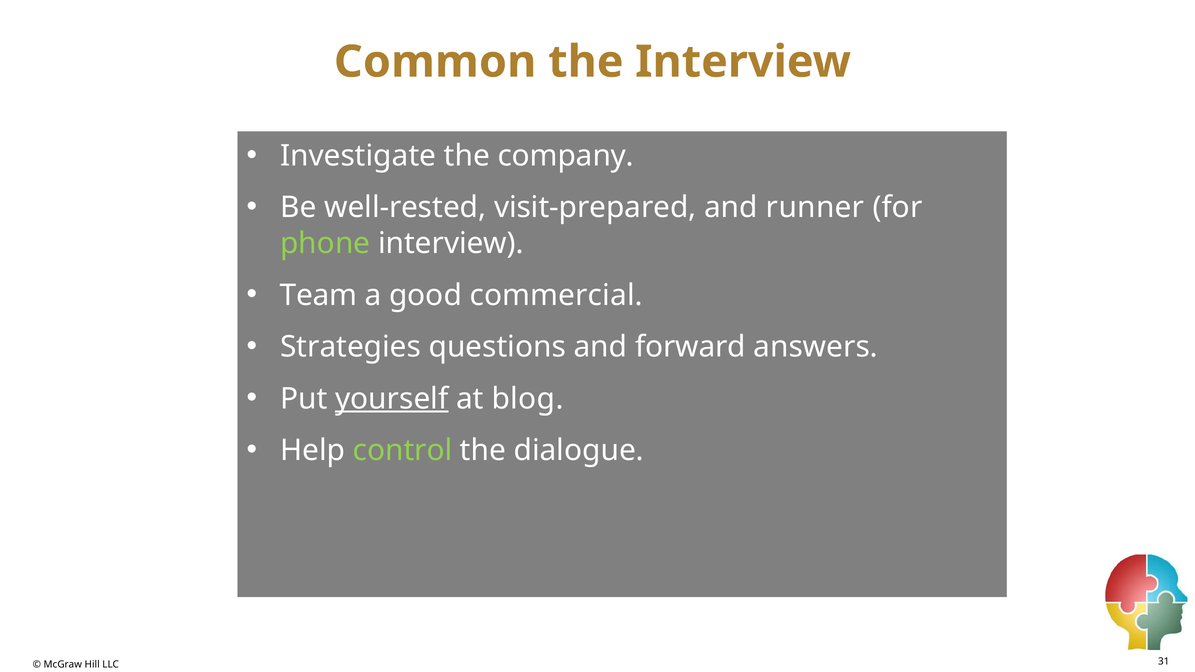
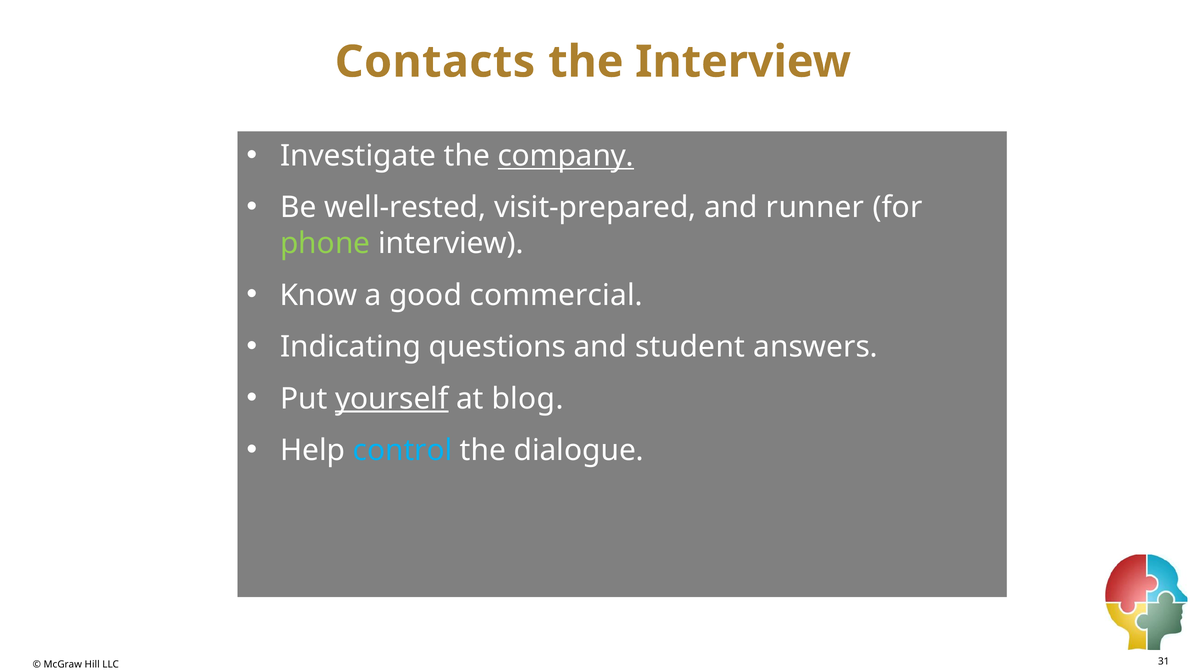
Common: Common -> Contacts (435, 62)
company underline: none -> present (566, 156)
Team: Team -> Know (319, 295)
Strategies: Strategies -> Indicating (351, 347)
forward: forward -> student (690, 347)
control colour: light green -> light blue (403, 451)
